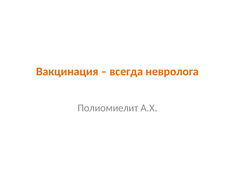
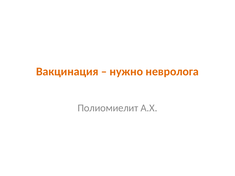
всегда: всегда -> нужно (126, 72)
